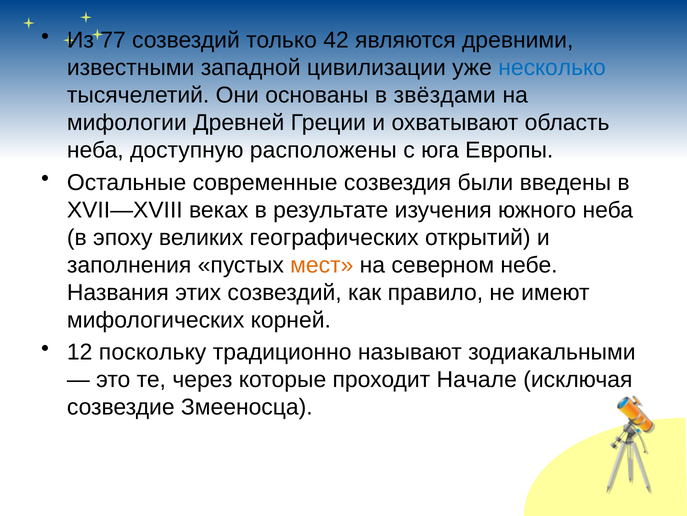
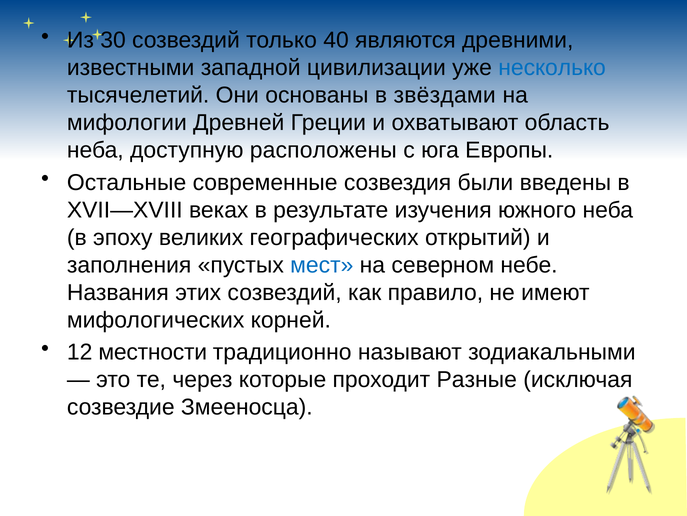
77: 77 -> 30 (113, 40)
42: 42 -> 40 (336, 40)
мест colour: orange -> blue (322, 265)
поскольку: поскольку -> местности (153, 352)
Начале: Начале -> Разные (477, 379)
